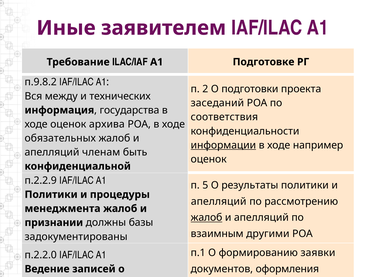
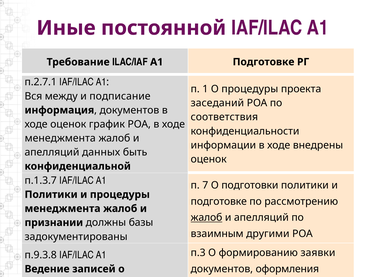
заявителем: заявителем -> постоянной (164, 28)
п.9.8.2: п.9.8.2 -> п.2.7.1 (41, 82)
2: 2 -> 1 (205, 89)
О подготовки: подготовки -> процедуры (250, 89)
технических: технических -> подписание (120, 96)
государства: государства -> документов (129, 110)
архива: архива -> график (107, 124)
обязательных: обязательных -> менеджмента (60, 138)
информации underline: present -> none (223, 145)
например: например -> внедрены (318, 145)
членам: членам -> данных (101, 153)
п.2.2.9: п.2.2.9 -> п.1.3.7 (41, 181)
5: 5 -> 7 (205, 186)
О результаты: результаты -> подготовки (250, 186)
апелляций: апелляций -> подготовке (219, 202)
п.1: п.1 -> п.3 (198, 253)
п.2.2.0: п.2.2.0 -> п.9.3.8 (41, 255)
